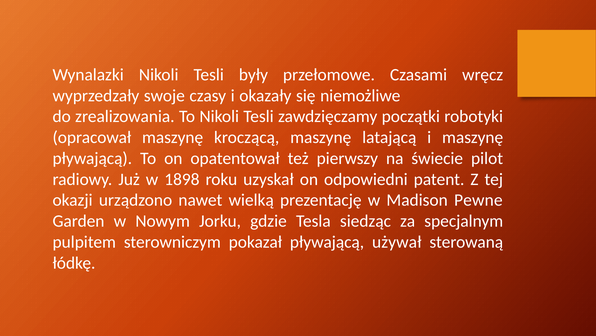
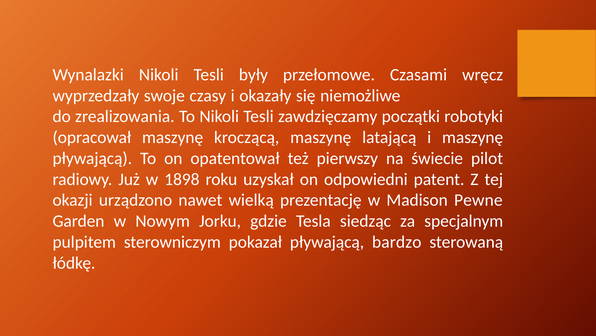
używał: używał -> bardzo (397, 241)
